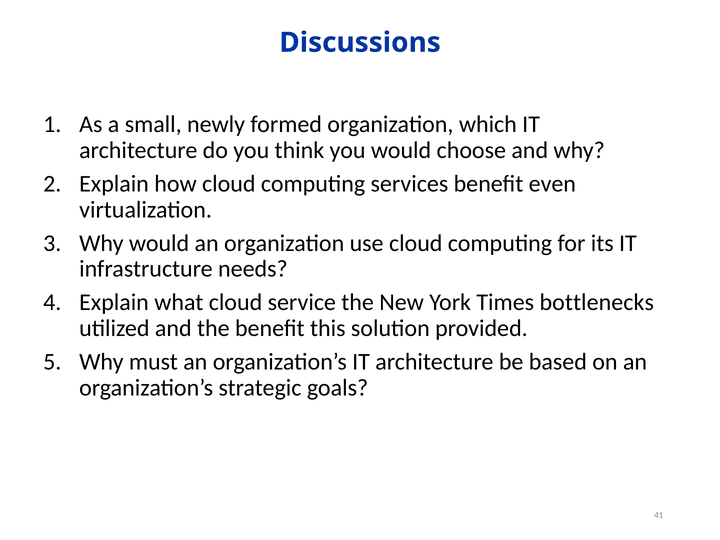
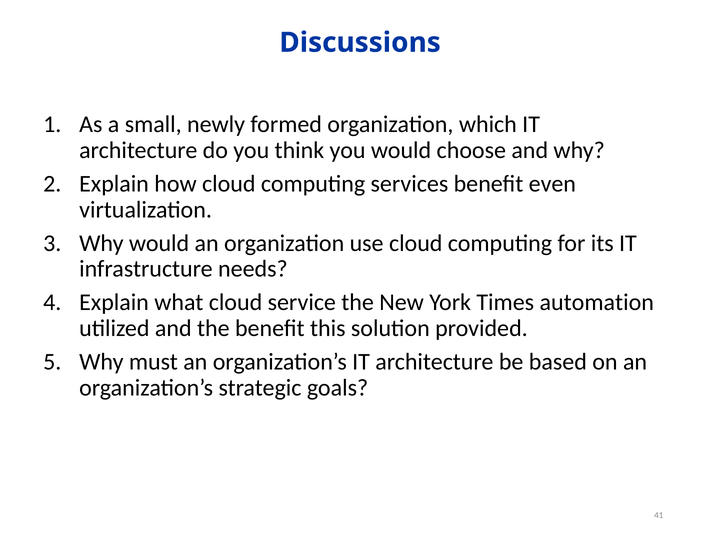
bottlenecks: bottlenecks -> automation (597, 302)
